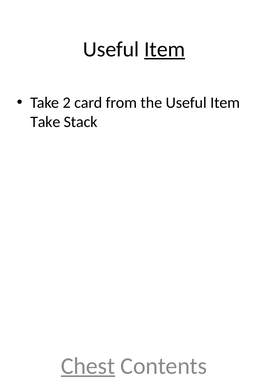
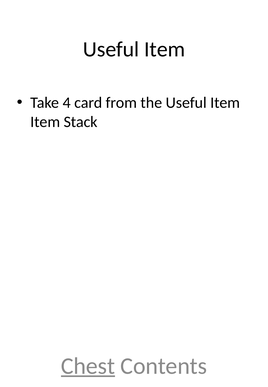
Item underline: present -> none (165, 49)
2: 2 -> 4 (67, 103)
Take: Take -> Item (45, 122)
